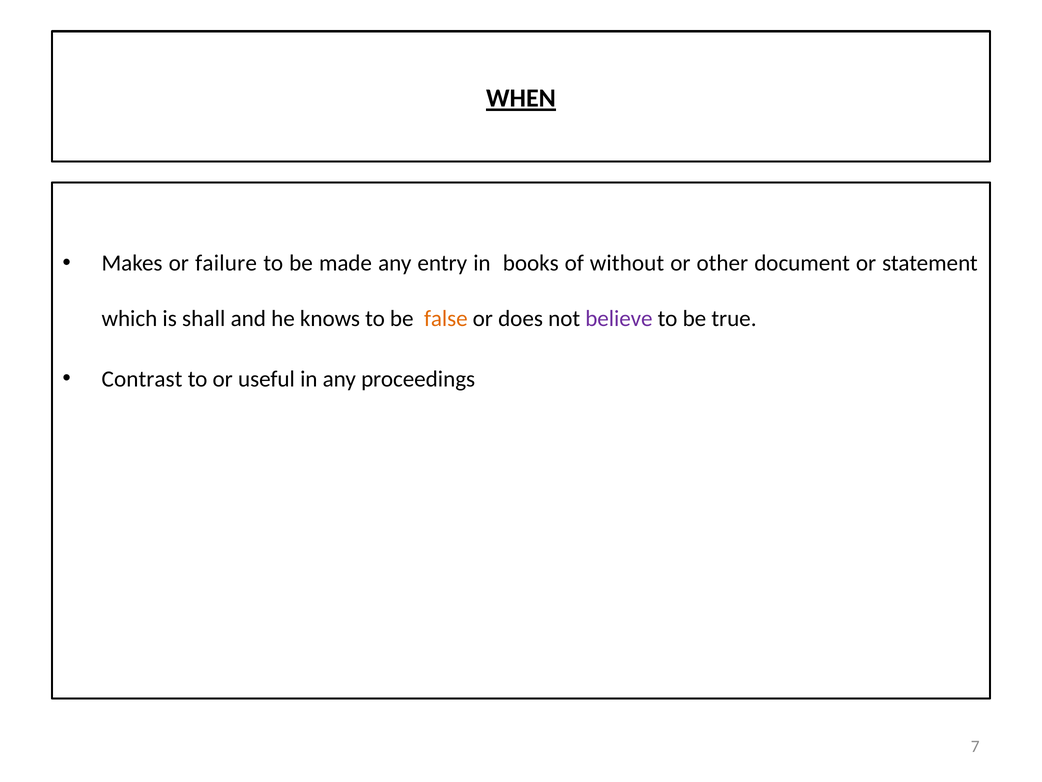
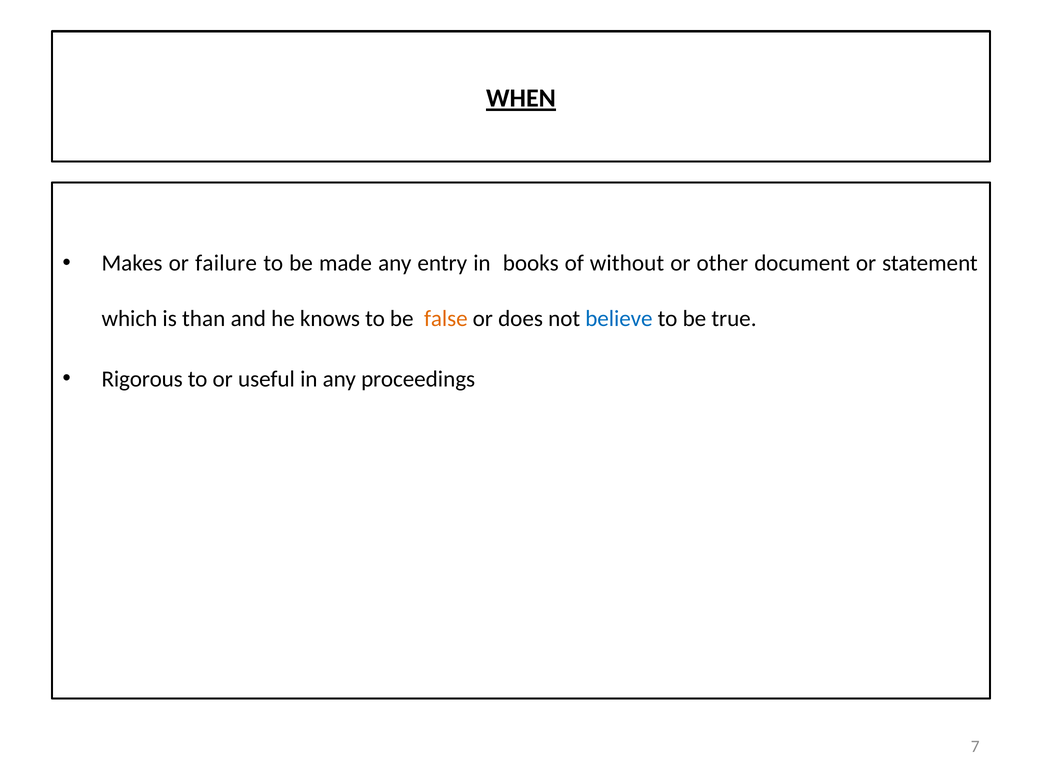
shall: shall -> than (204, 319)
believe colour: purple -> blue (619, 319)
Contrast: Contrast -> Rigorous (142, 379)
